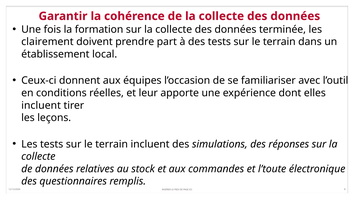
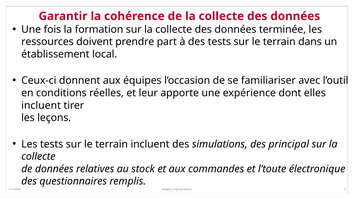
clairement: clairement -> ressources (47, 42)
réponses: réponses -> principal (289, 144)
